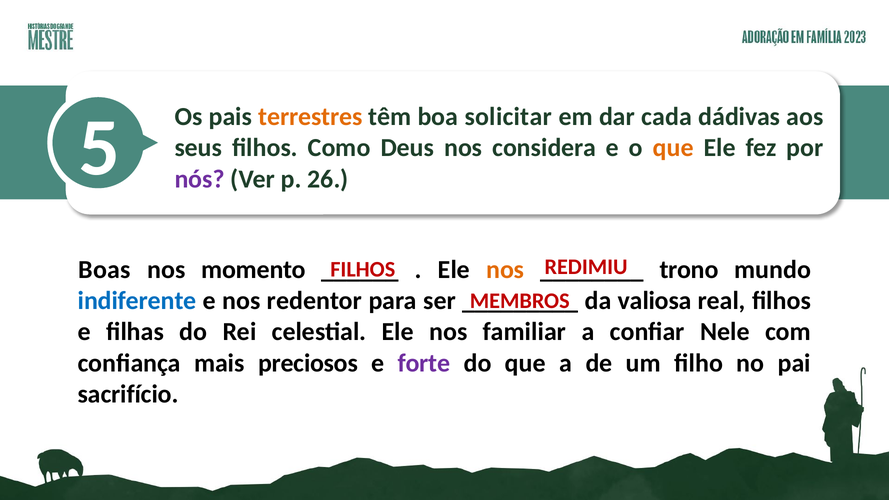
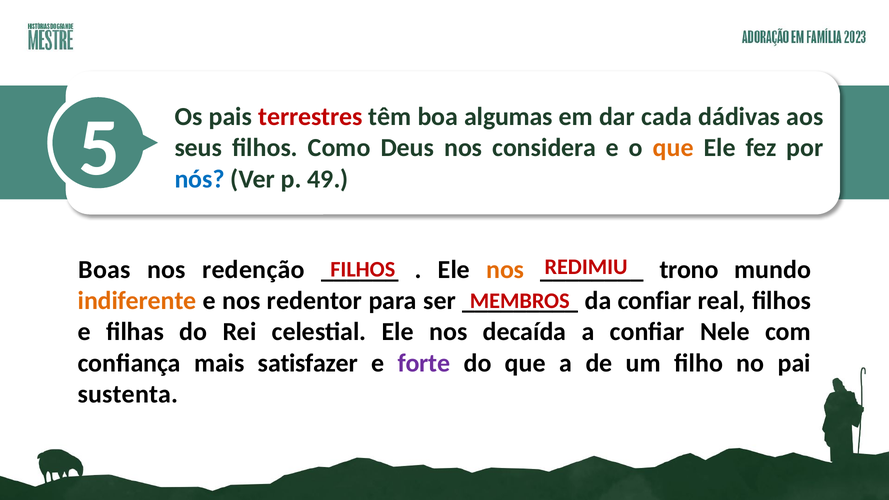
terrestres colour: orange -> red (310, 117)
solicitar: solicitar -> algumas (509, 117)
nós colour: purple -> blue (200, 179)
26: 26 -> 49 (328, 179)
momento: momento -> redenção (253, 270)
indiferente colour: blue -> orange (137, 301)
da valiosa: valiosa -> confiar (655, 301)
familiar: familiar -> decaída (524, 332)
preciosos: preciosos -> satisfazer (308, 363)
sacrifício: sacrifício -> sustenta (128, 394)
